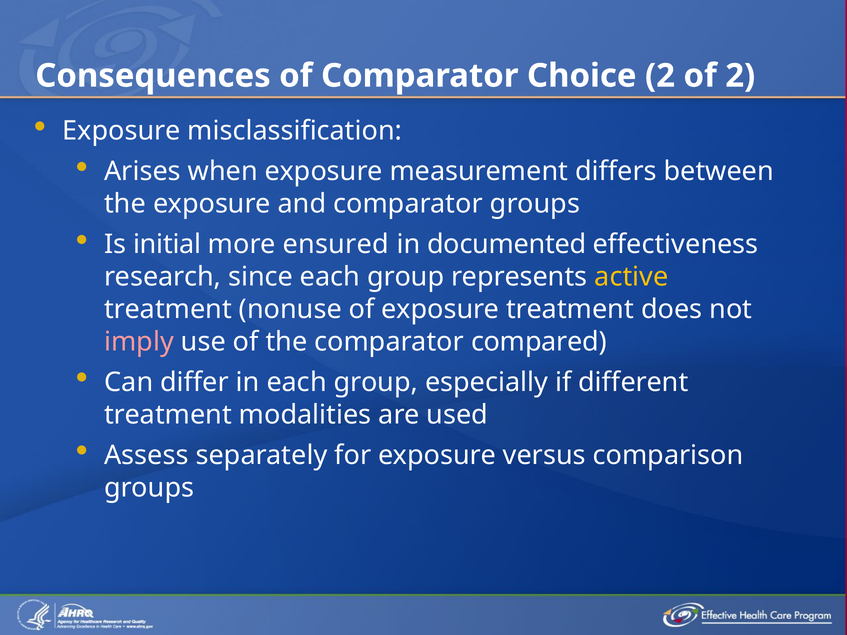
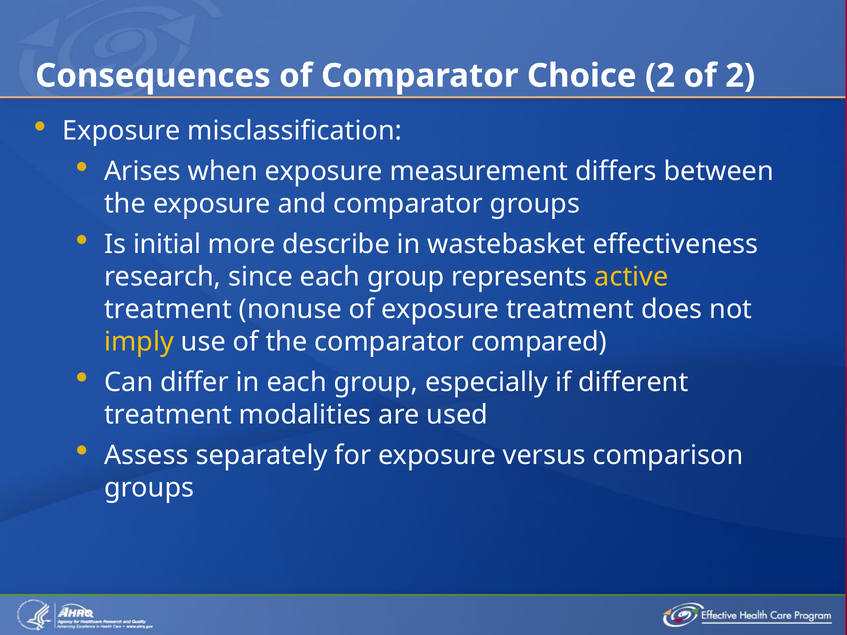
ensured: ensured -> describe (336, 245)
documented: documented -> wastebasket (507, 245)
imply colour: pink -> yellow (139, 342)
